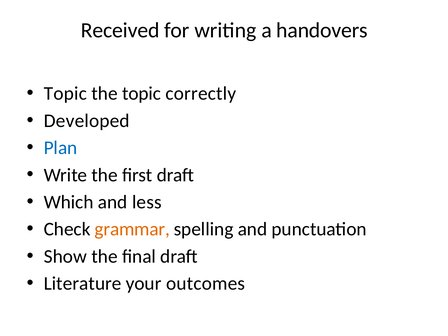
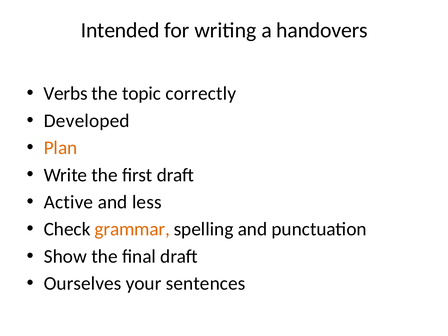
Received: Received -> Intended (120, 30)
Topic: Topic -> Verbs (66, 94)
Plan colour: blue -> orange (61, 148)
Which: Which -> Active (69, 202)
Literature: Literature -> Ourselves (83, 284)
outcomes: outcomes -> sentences (206, 284)
